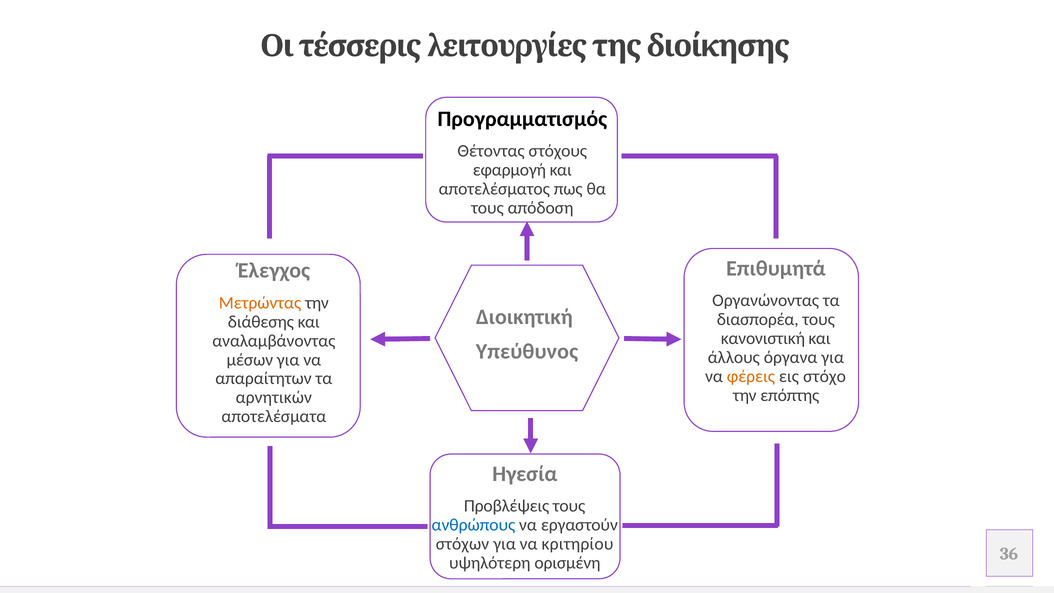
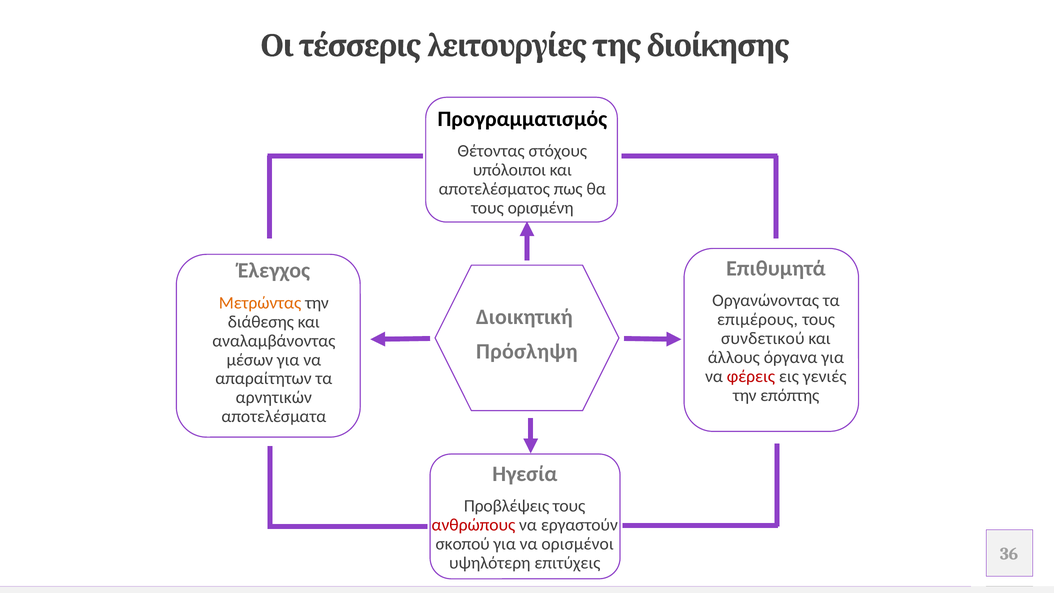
εφαρμογή: εφαρμογή -> υπόλοιποι (509, 170)
απόδοση: απόδοση -> ορισμένη (541, 208)
διασπορέα: διασπορέα -> επιμέρους (758, 320)
κανονιστική: κανονιστική -> συνδετικού (763, 338)
Υπεύθυνος: Υπεύθυνος -> Πρόσληψη (527, 352)
φέρεις colour: orange -> red (751, 376)
στόχο: στόχο -> γενιές (825, 376)
ανθρώπους colour: blue -> red (473, 525)
στόχων: στόχων -> σκοπού (463, 544)
κριτηρίου: κριτηρίου -> ορισμένοι (578, 544)
ορισμένη: ορισμένη -> επιτύχεις (567, 563)
